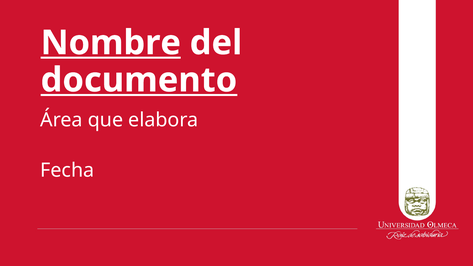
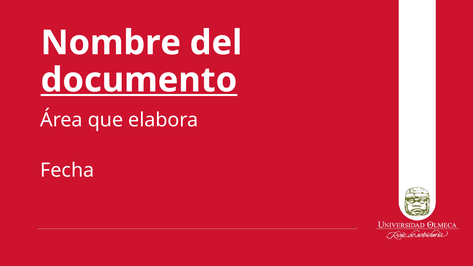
Nombre underline: present -> none (111, 43)
